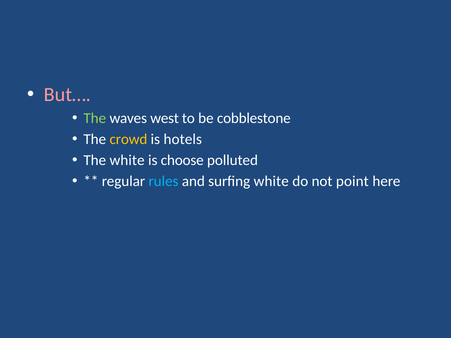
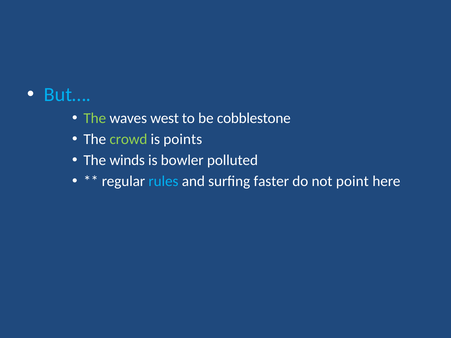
But… colour: pink -> light blue (67, 95)
crowd colour: yellow -> light green (128, 139)
hotels: hotels -> points (183, 139)
The white: white -> winds (127, 160)
choose: choose -> bowler (182, 160)
surfing white: white -> faster (271, 181)
